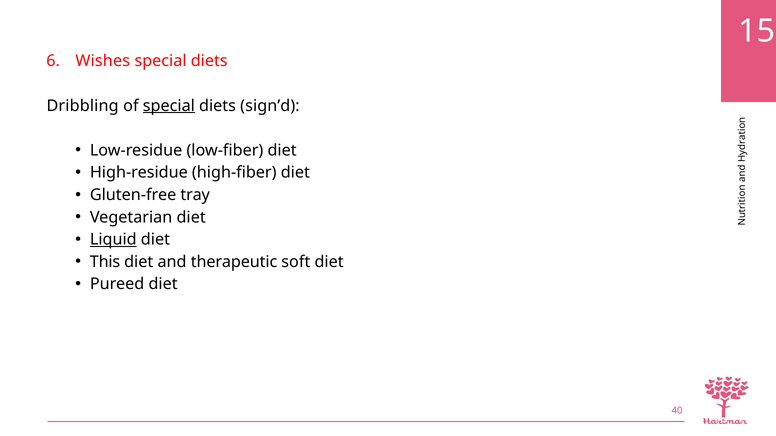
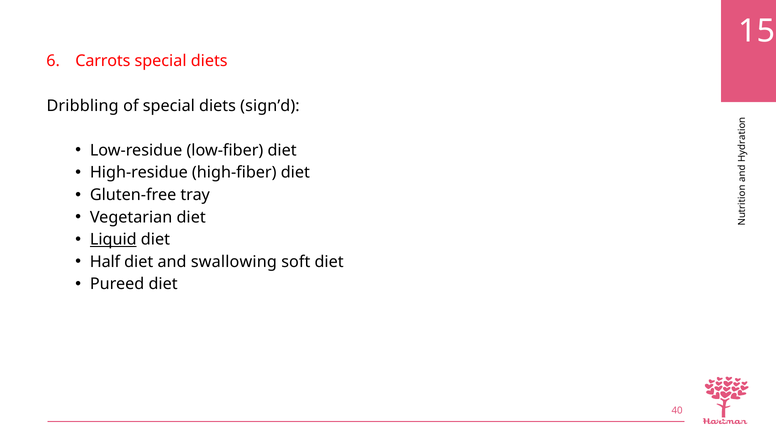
Wishes: Wishes -> Carrots (103, 61)
special underline: present -> none (169, 106)
This: This -> Half (105, 262)
therapeutic: therapeutic -> swallowing (234, 262)
